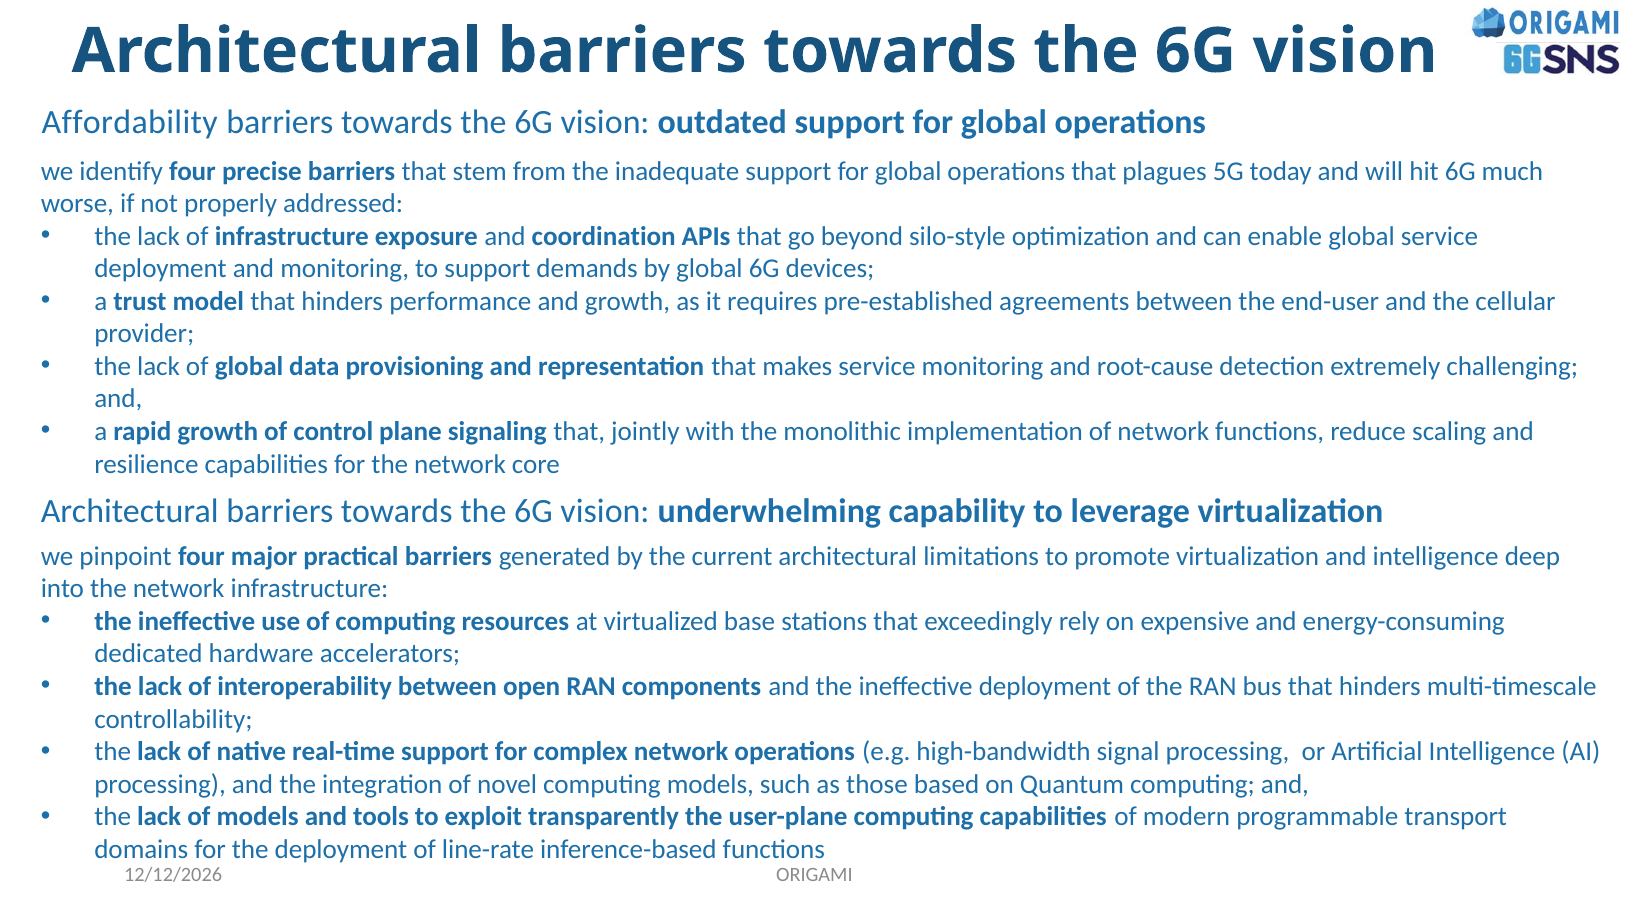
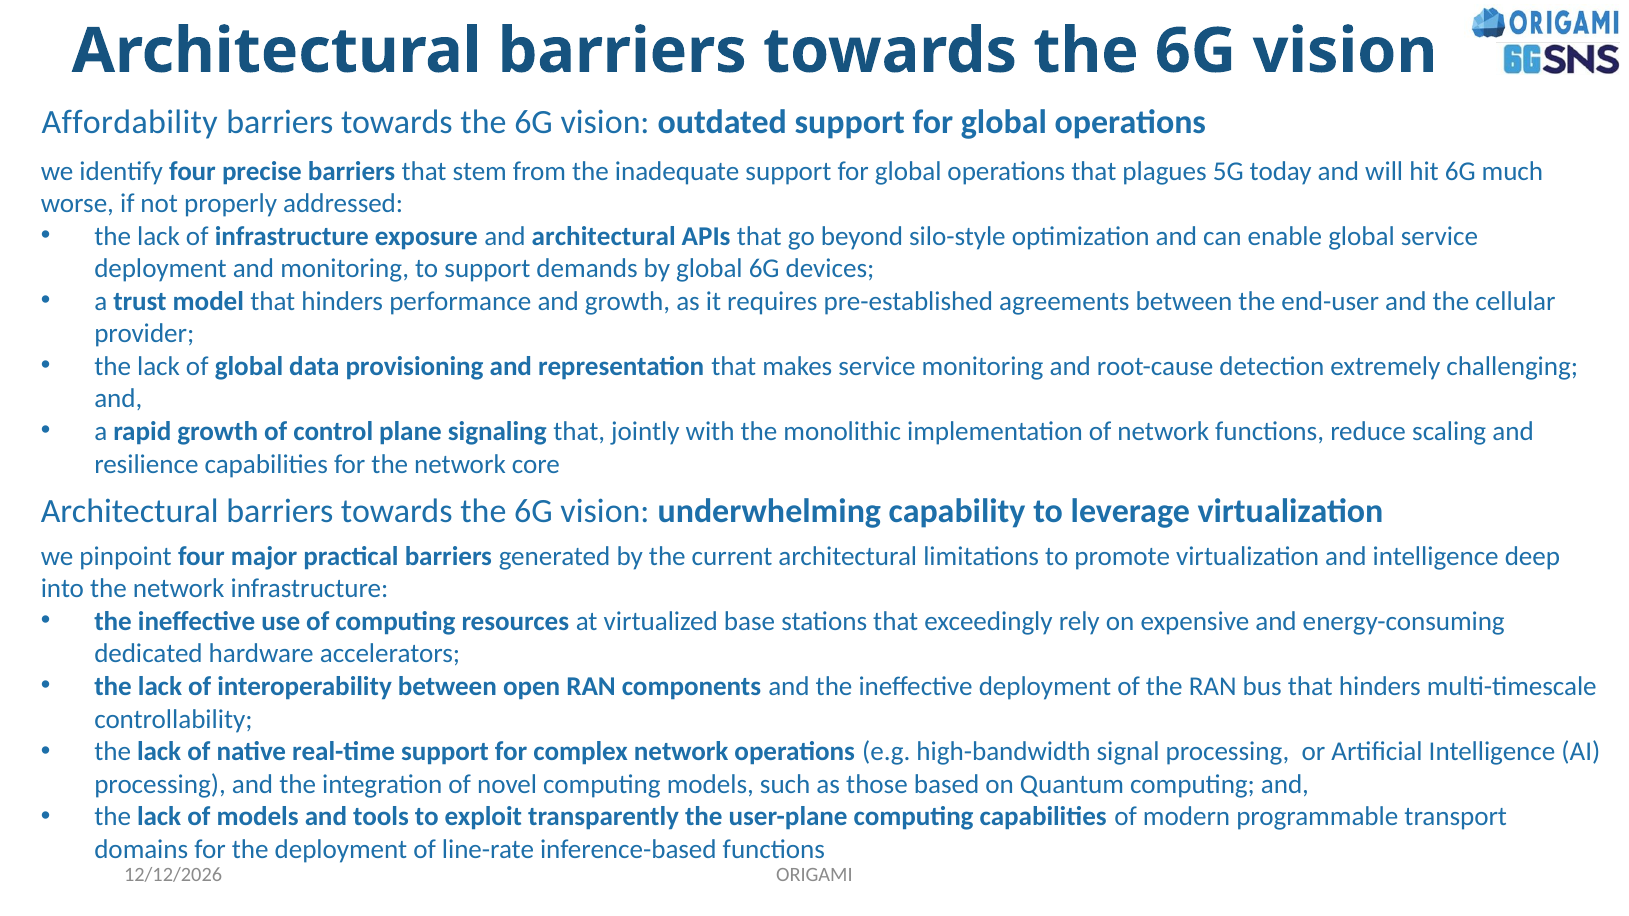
and coordination: coordination -> architectural (604, 236)
